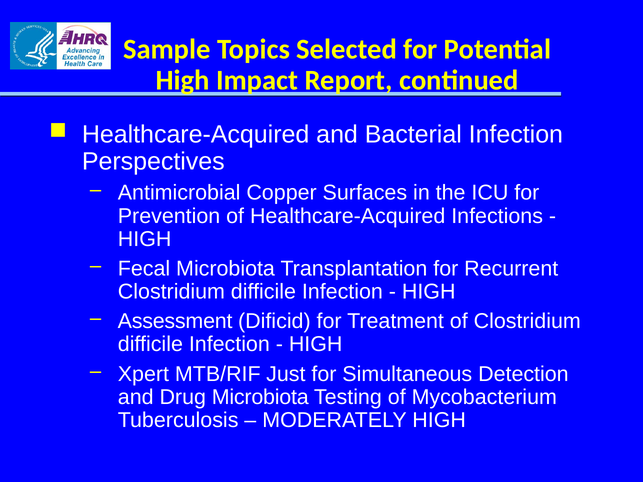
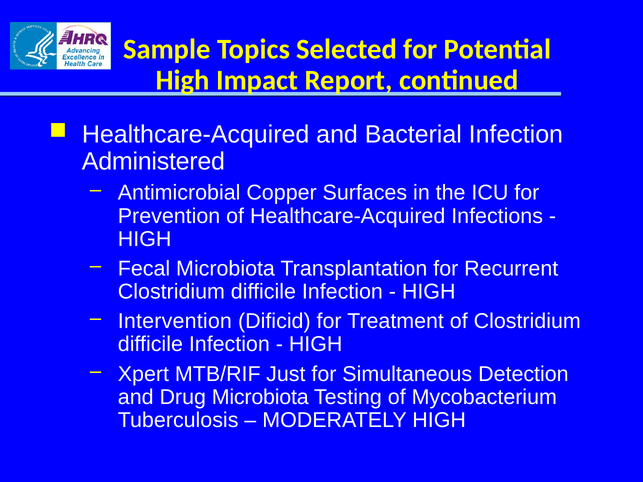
Perspectives: Perspectives -> Administered (153, 161)
Assessment: Assessment -> Intervention (175, 321)
